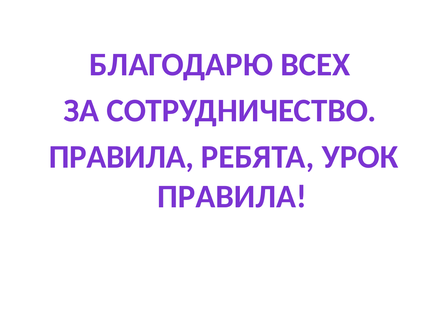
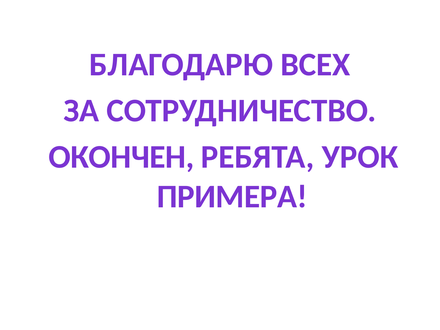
ПРАВИЛА: ПРАВИЛА -> ОКОНЧЕН (121, 157)
ПРАВИЛА: ПРАВИЛА -> ПРИМЕРА (232, 197)
